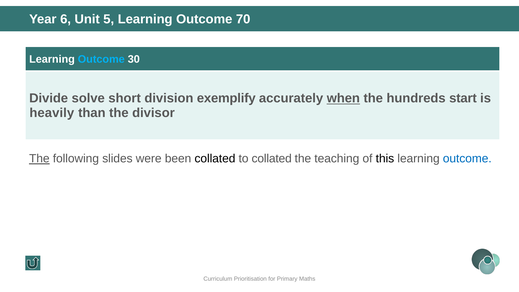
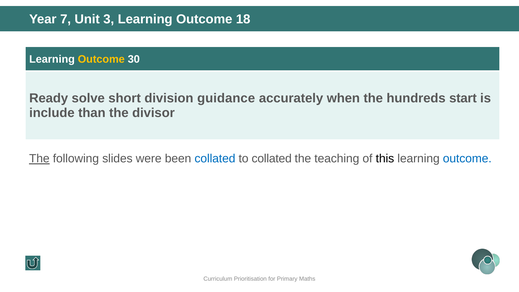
6: 6 -> 7 (66, 19)
5: 5 -> 3 (109, 19)
70: 70 -> 18 (243, 19)
Outcome colour: light blue -> yellow (101, 59)
Divide: Divide -> Ready (49, 98)
exemplify: exemplify -> guidance (226, 98)
when underline: present -> none (343, 98)
heavily: heavily -> include (52, 113)
collated colour: black -> blue (215, 159)
